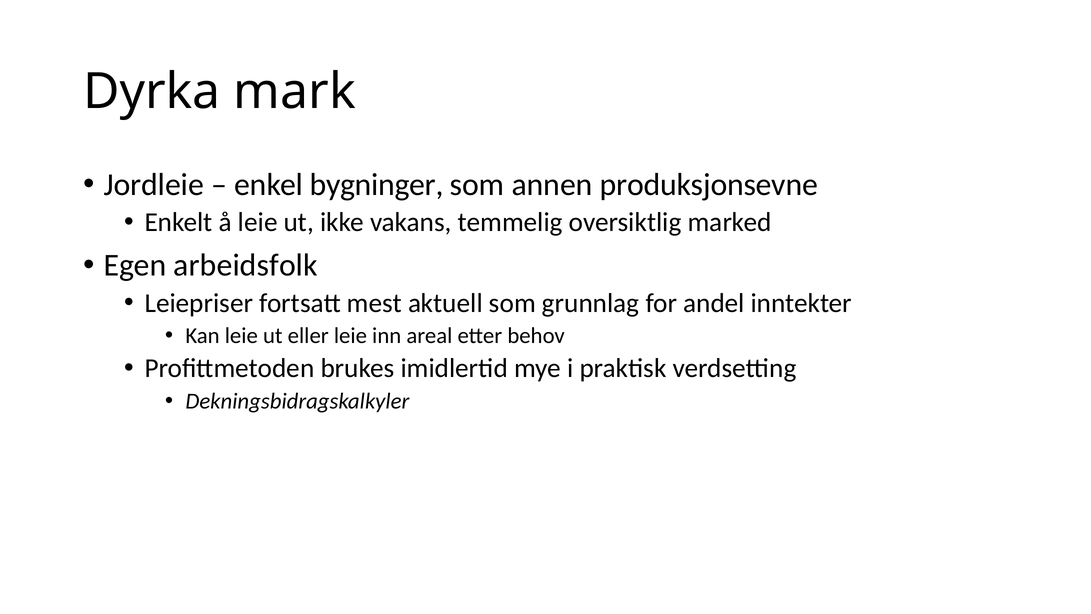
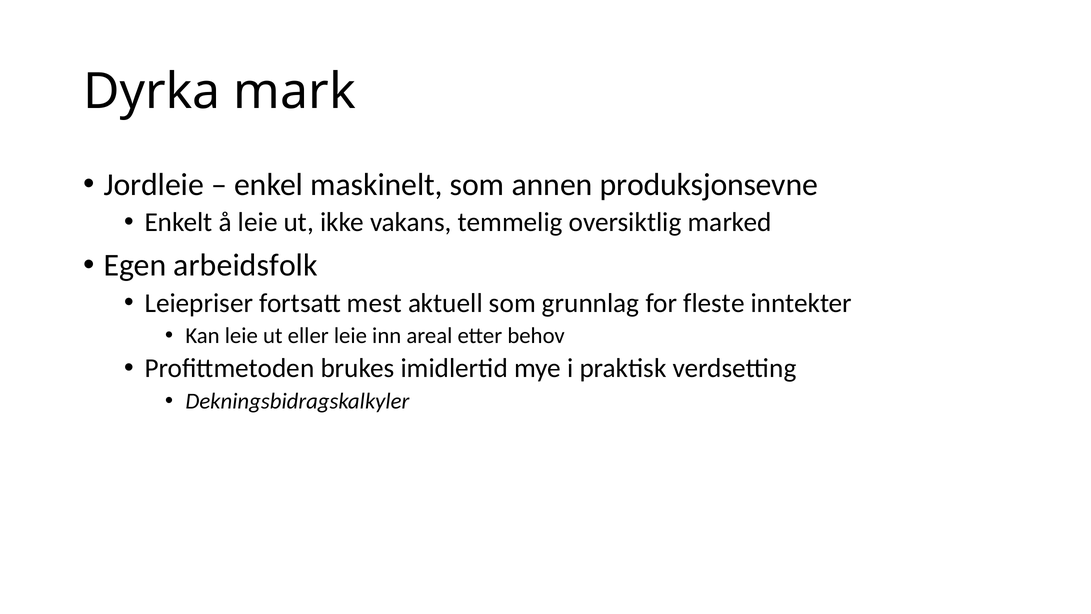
bygninger: bygninger -> maskinelt (377, 184)
andel: andel -> fleste (714, 303)
